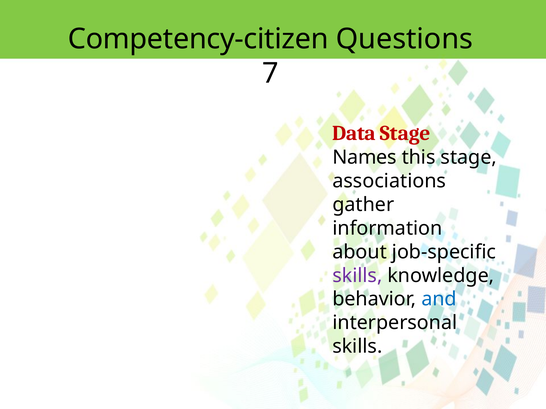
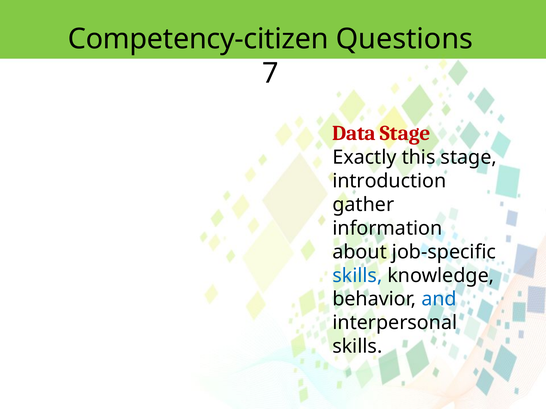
Names: Names -> Exactly (364, 158)
associations: associations -> introduction (389, 181)
skills colour: purple -> blue (357, 276)
